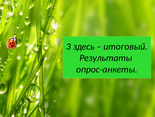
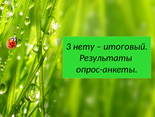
здесь: здесь -> нету (84, 46)
